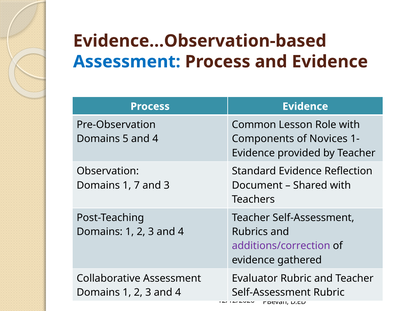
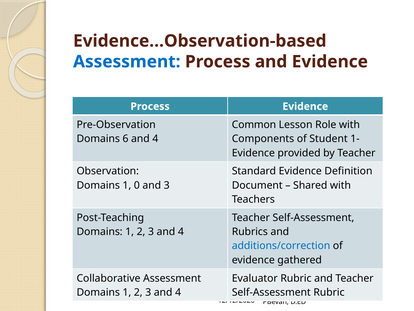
5: 5 -> 6 (125, 139)
Novices: Novices -> Student (329, 139)
Reflection: Reflection -> Definition (348, 171)
7: 7 -> 0 (137, 185)
additions/correction colour: purple -> blue (281, 246)
